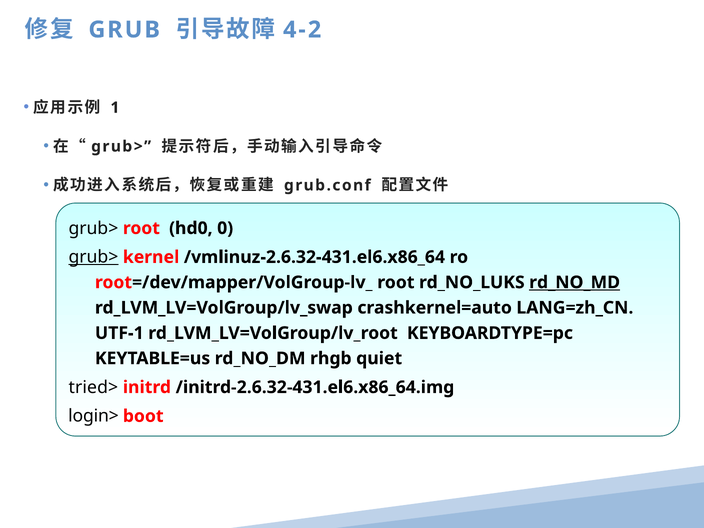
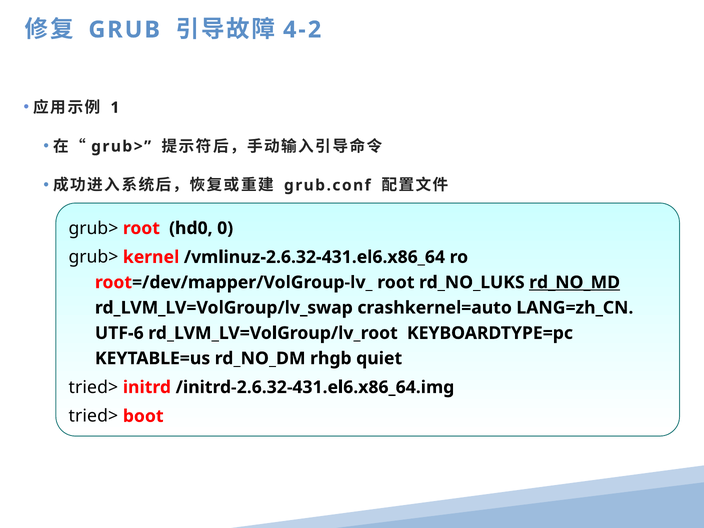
grub> underline: present -> none (93, 257)
UTF-1: UTF-1 -> UTF-6 (119, 333)
login>: login> -> tried> (93, 416)
